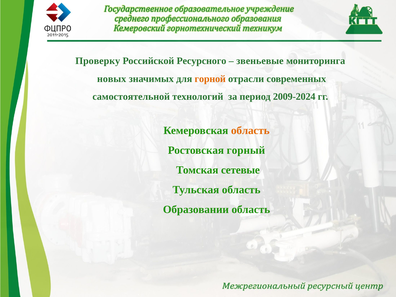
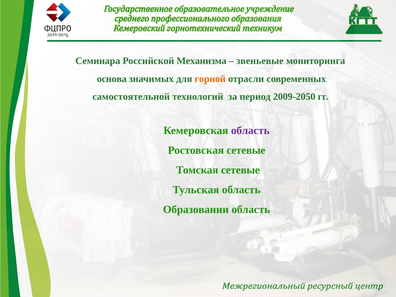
Проверку: Проверку -> Семинара (98, 61)
Ресурсного: Ресурсного -> Механизма (202, 61)
новых: новых -> основа (112, 79)
2009-2024: 2009-2024 -> 2009-2050 (294, 97)
область colour: orange -> purple (250, 130)
Ростовская горный: горный -> сетевые (246, 150)
